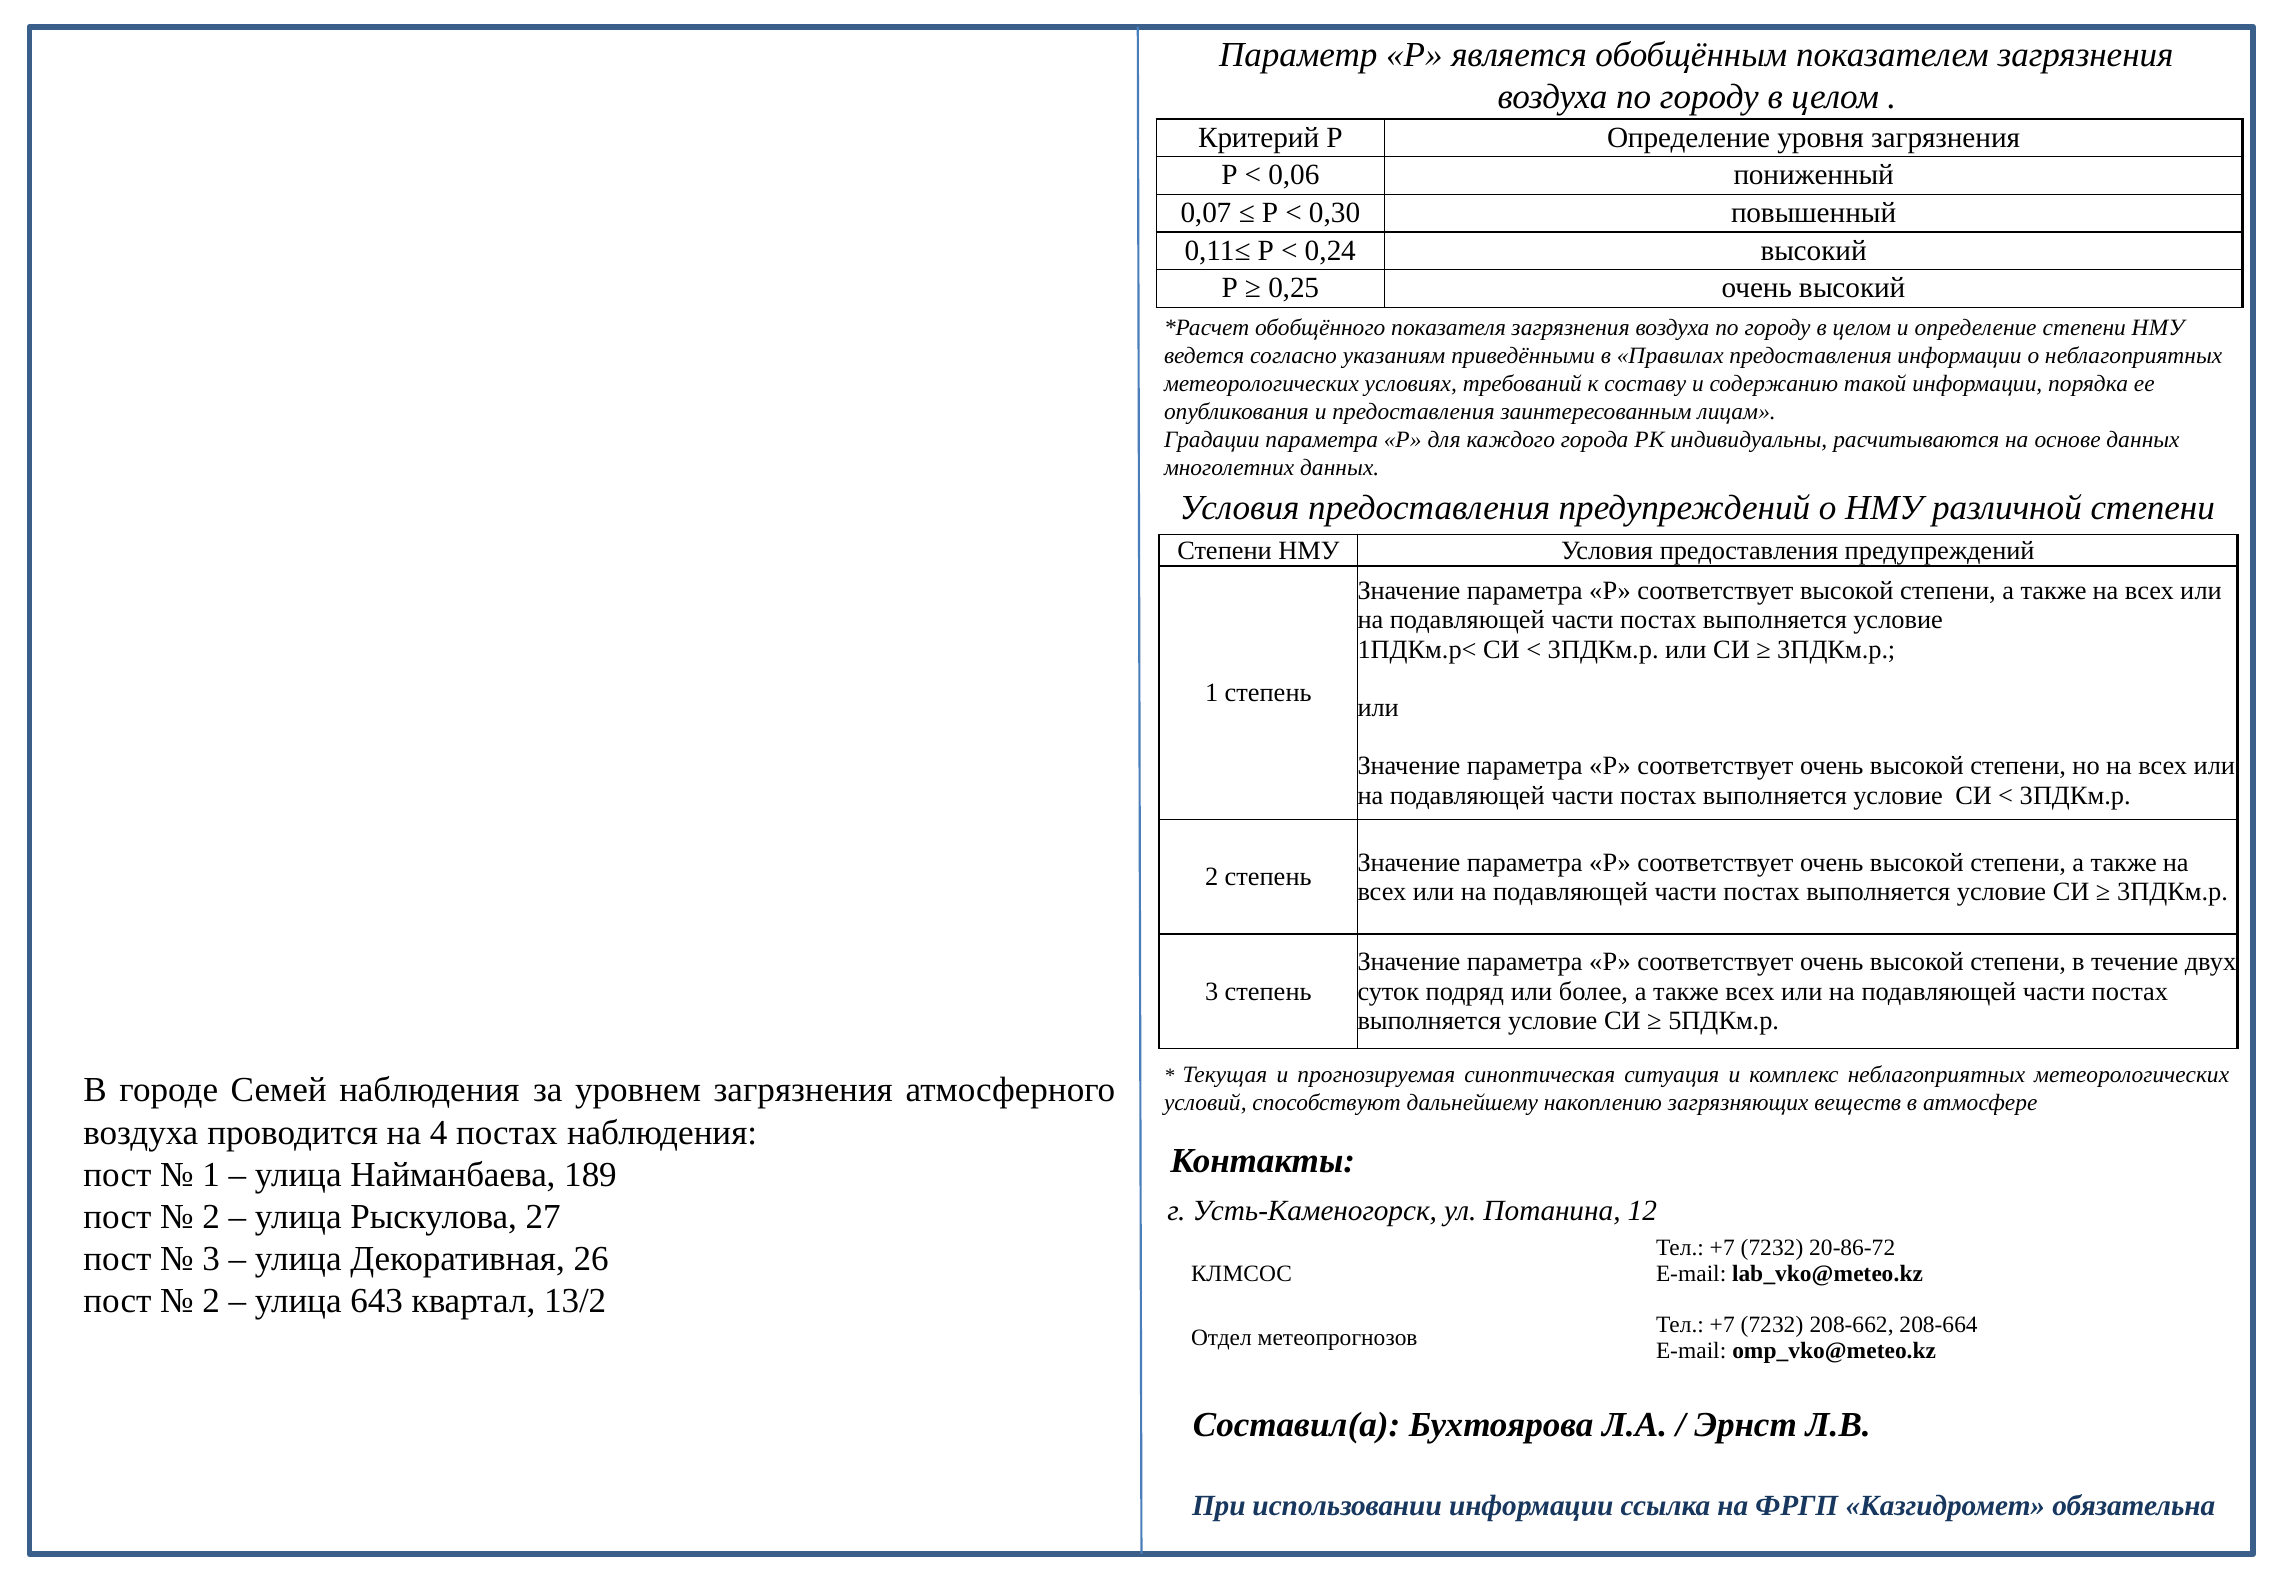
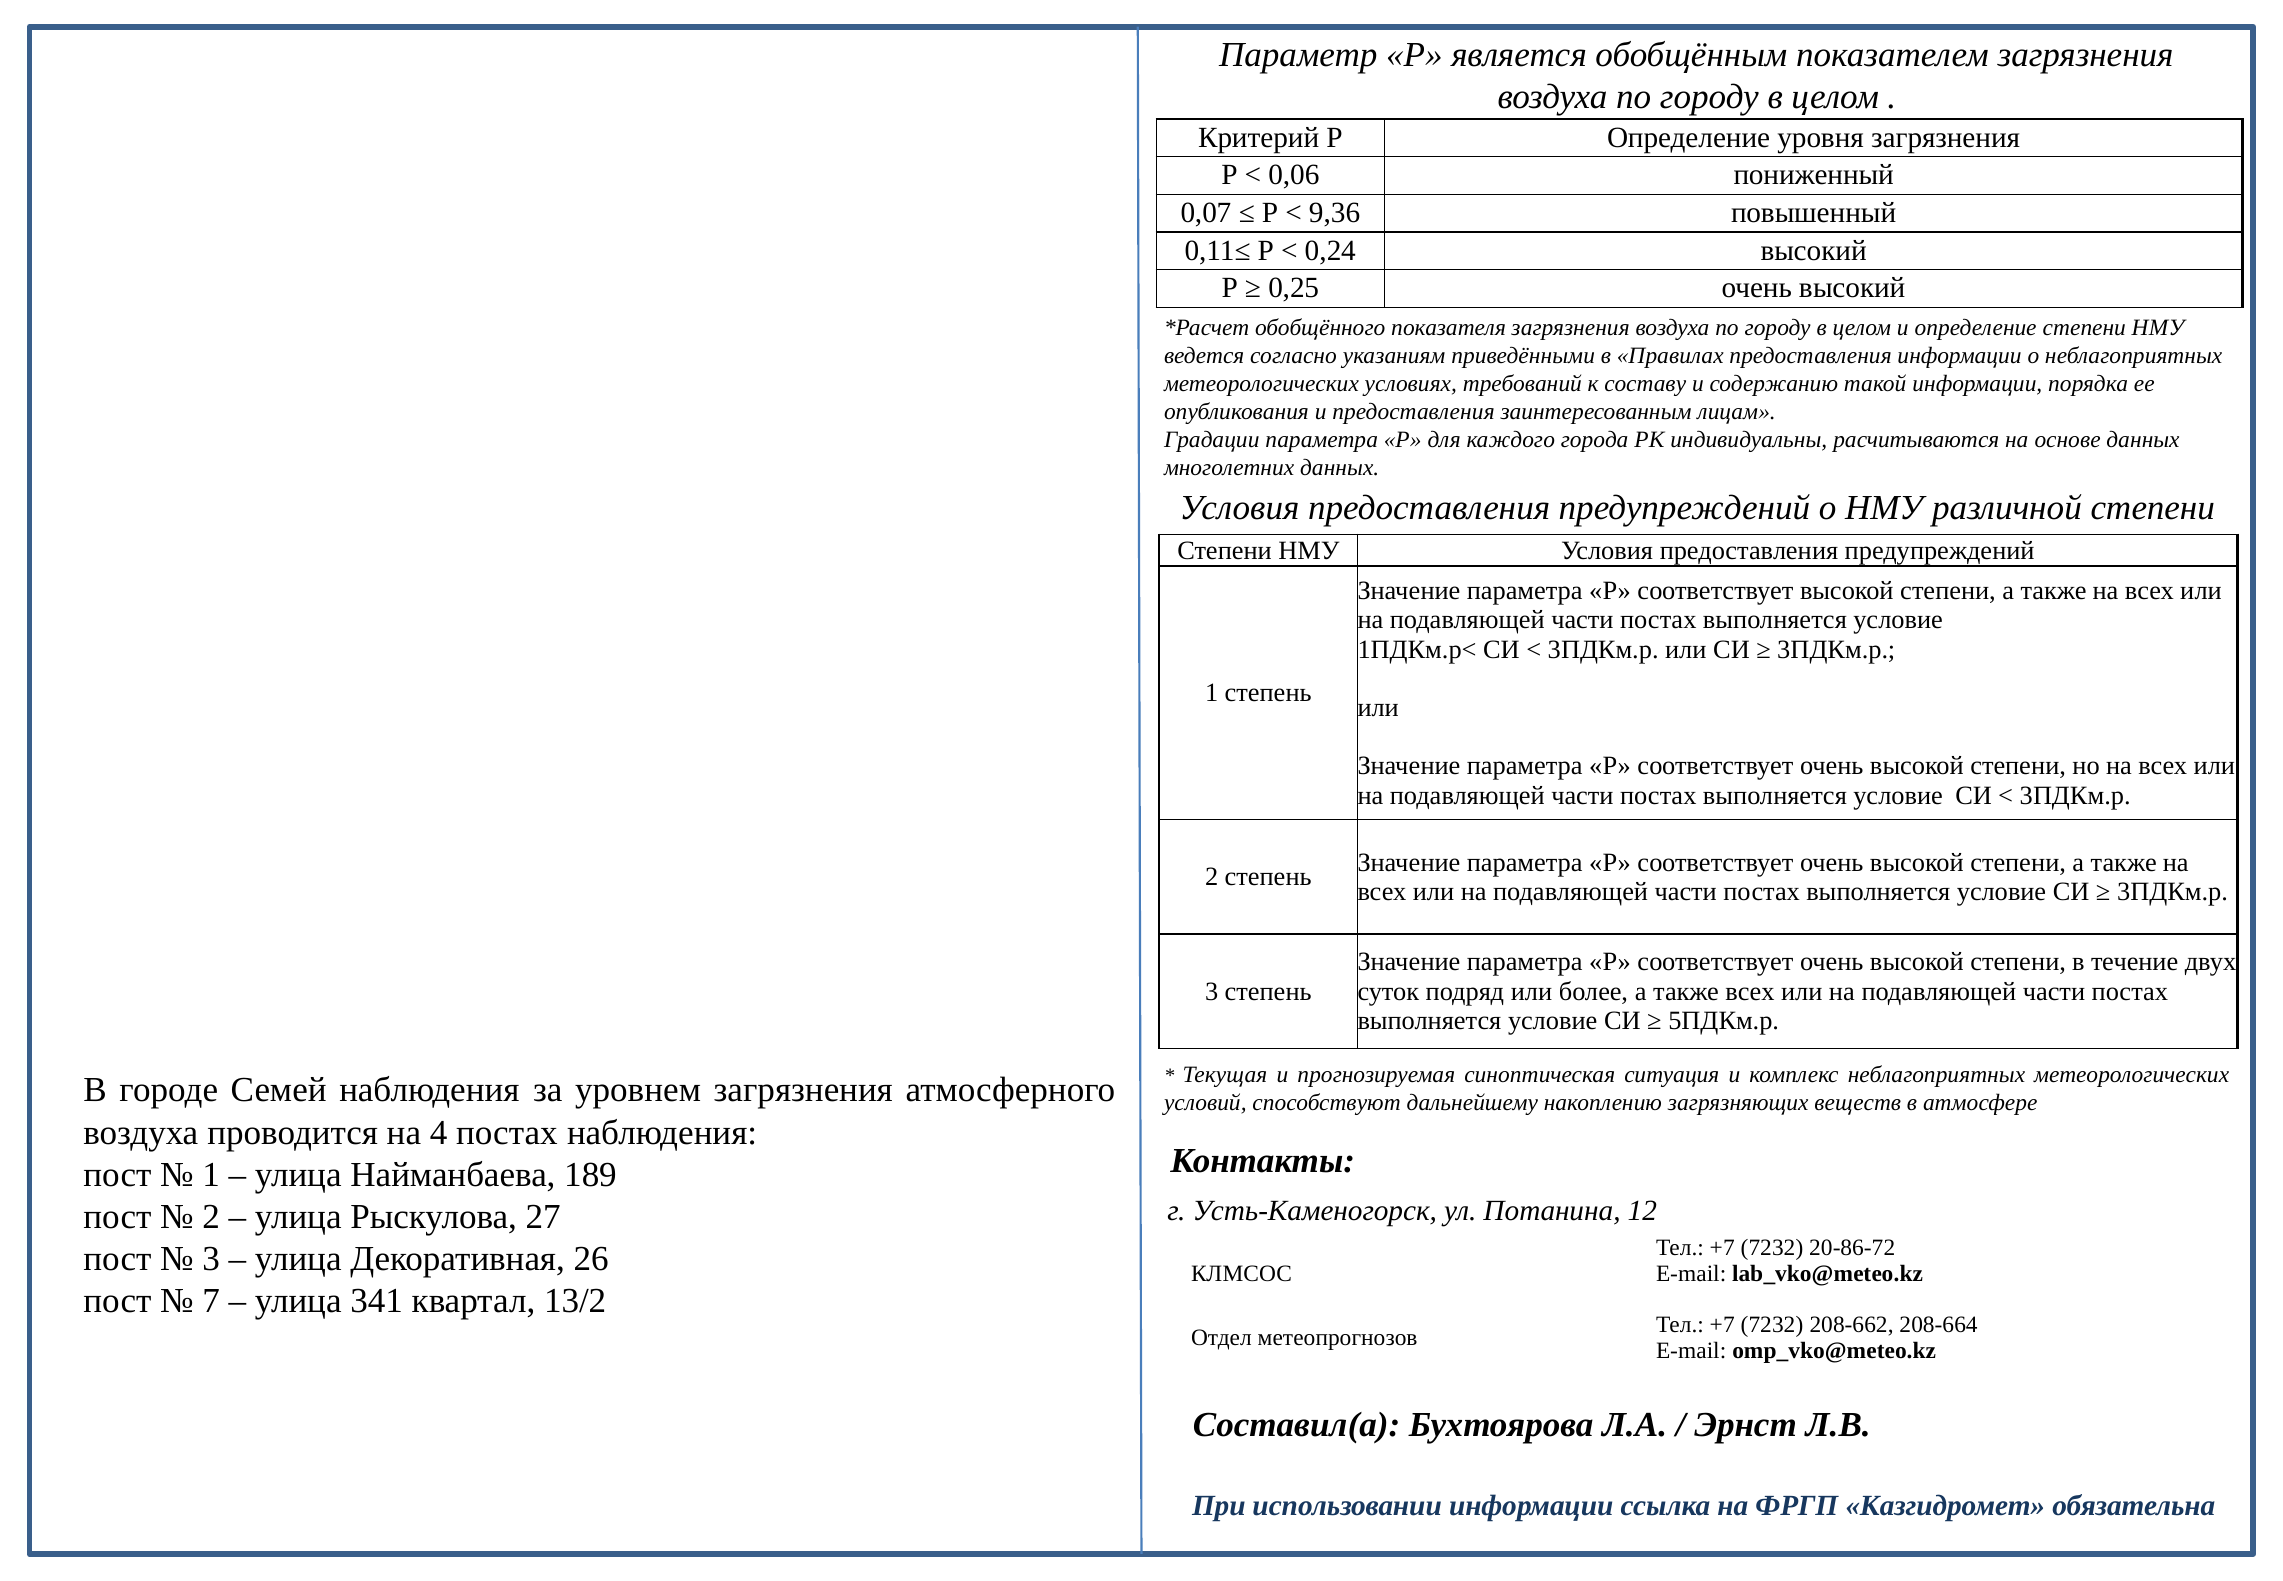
0,30: 0,30 -> 9,36 (1335, 213)
2: 2 -> 7 (211, 1301)
643: 643 -> 341 (377, 1301)
